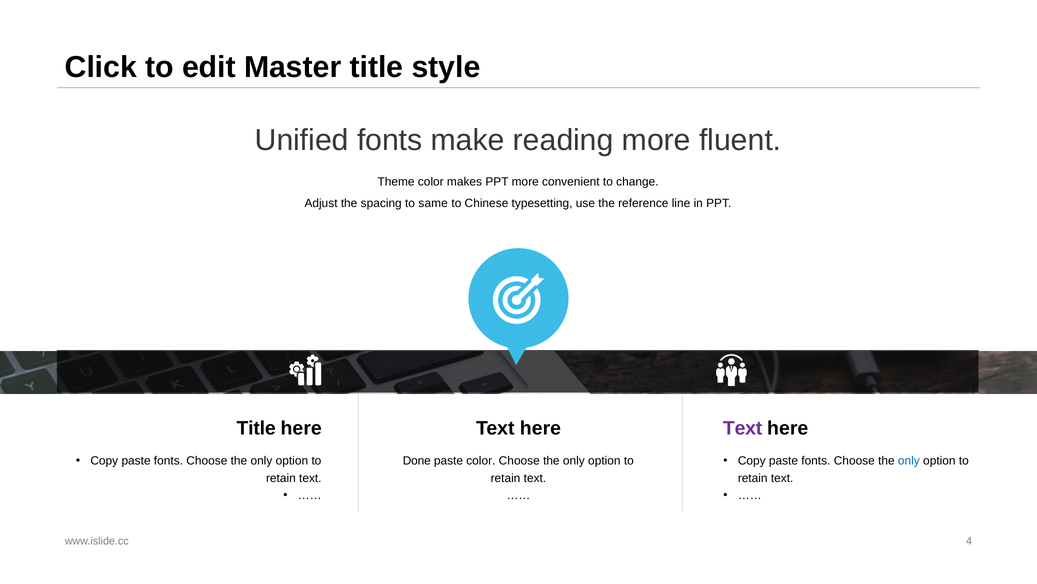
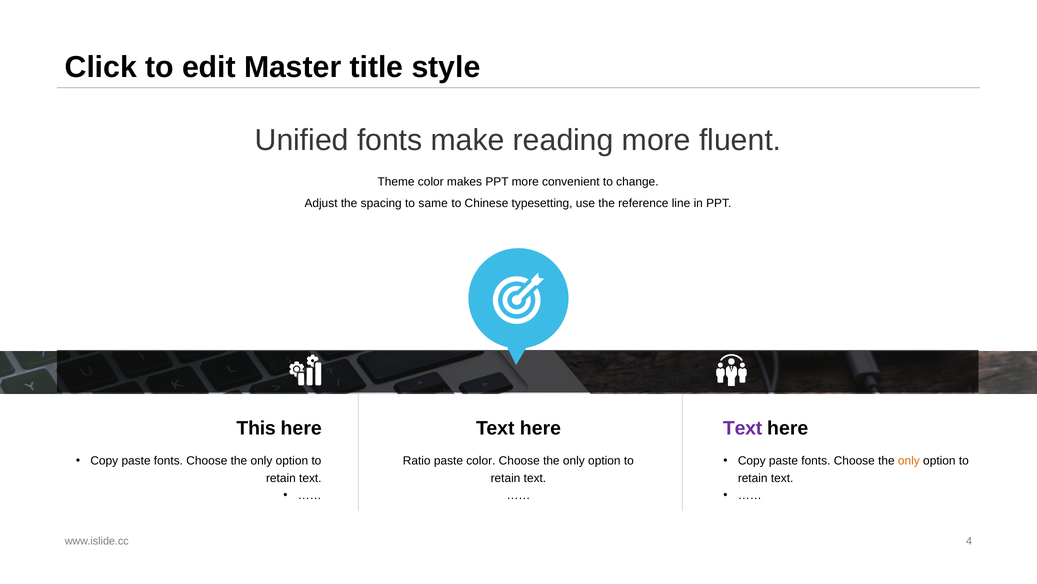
Title: Title -> This (256, 428)
only colour: blue -> orange (909, 461)
Done: Done -> Ratio (417, 461)
